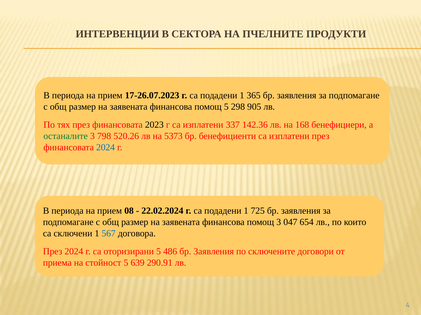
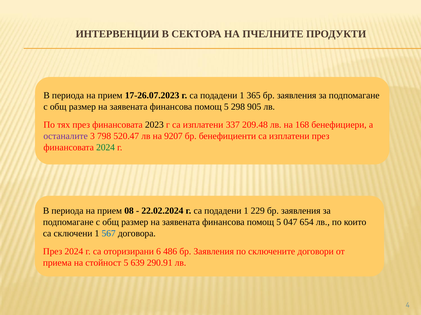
142.36: 142.36 -> 209.48 (255, 125)
останалите colour: green -> purple (66, 136)
520.26: 520.26 -> 520.47 (126, 136)
5373: 5373 -> 9207 (173, 136)
2024 colour: blue -> green (106, 148)
725: 725 -> 229 (258, 211)
3: 3 -> 5 (279, 223)
оторизирани 5: 5 -> 6 (159, 252)
